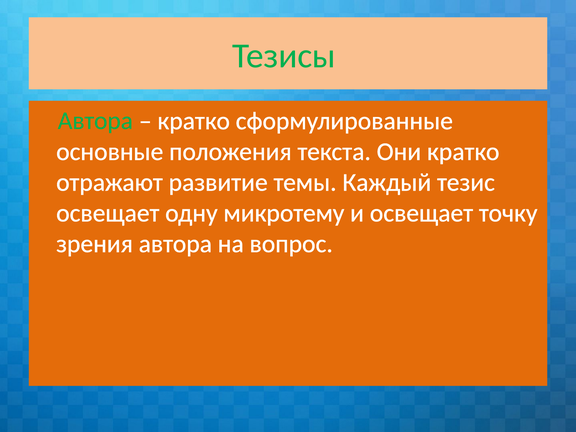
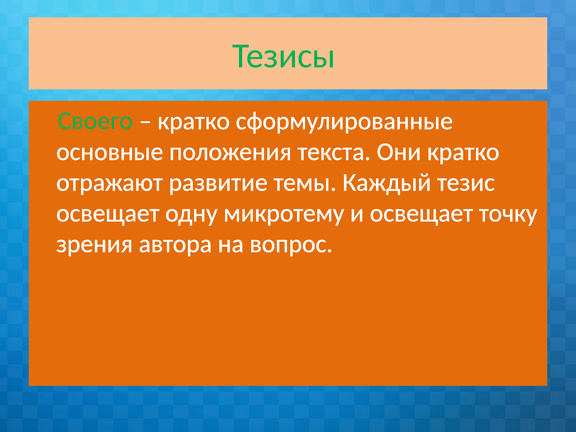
Автора: Автора -> Своего (95, 121)
